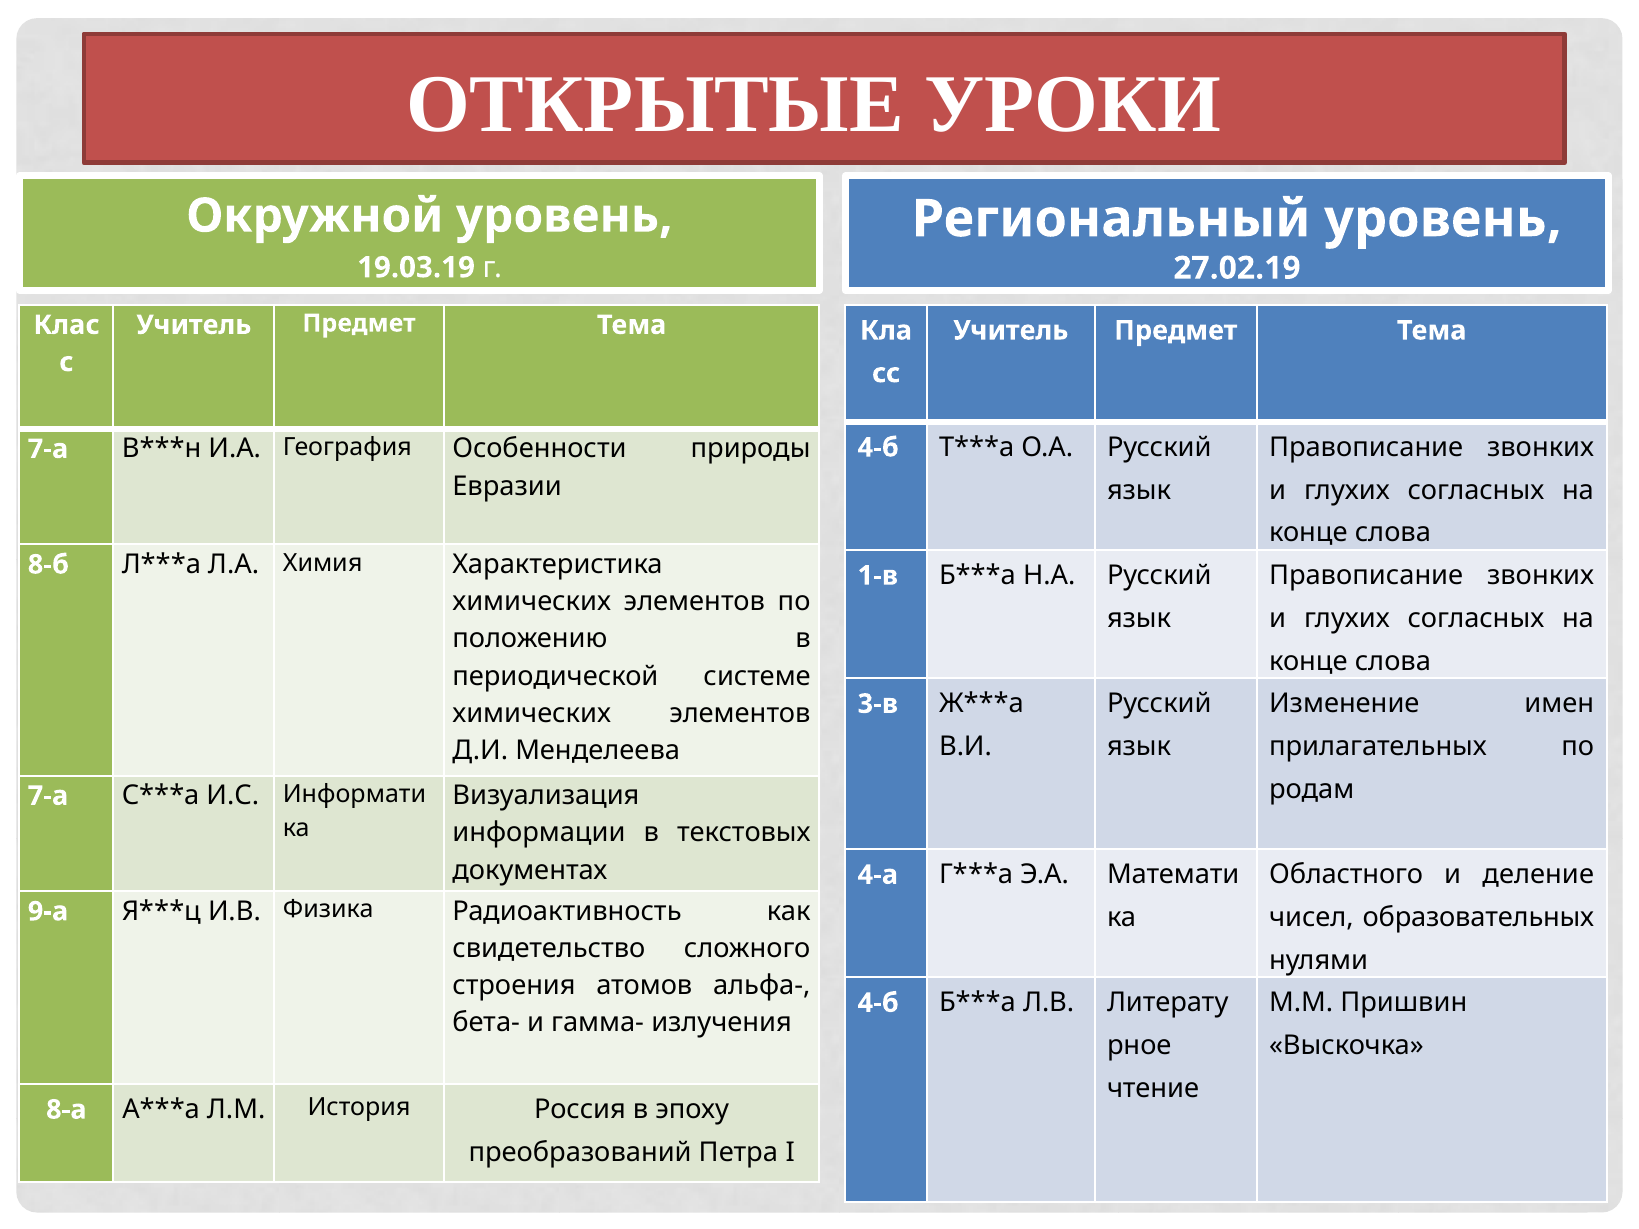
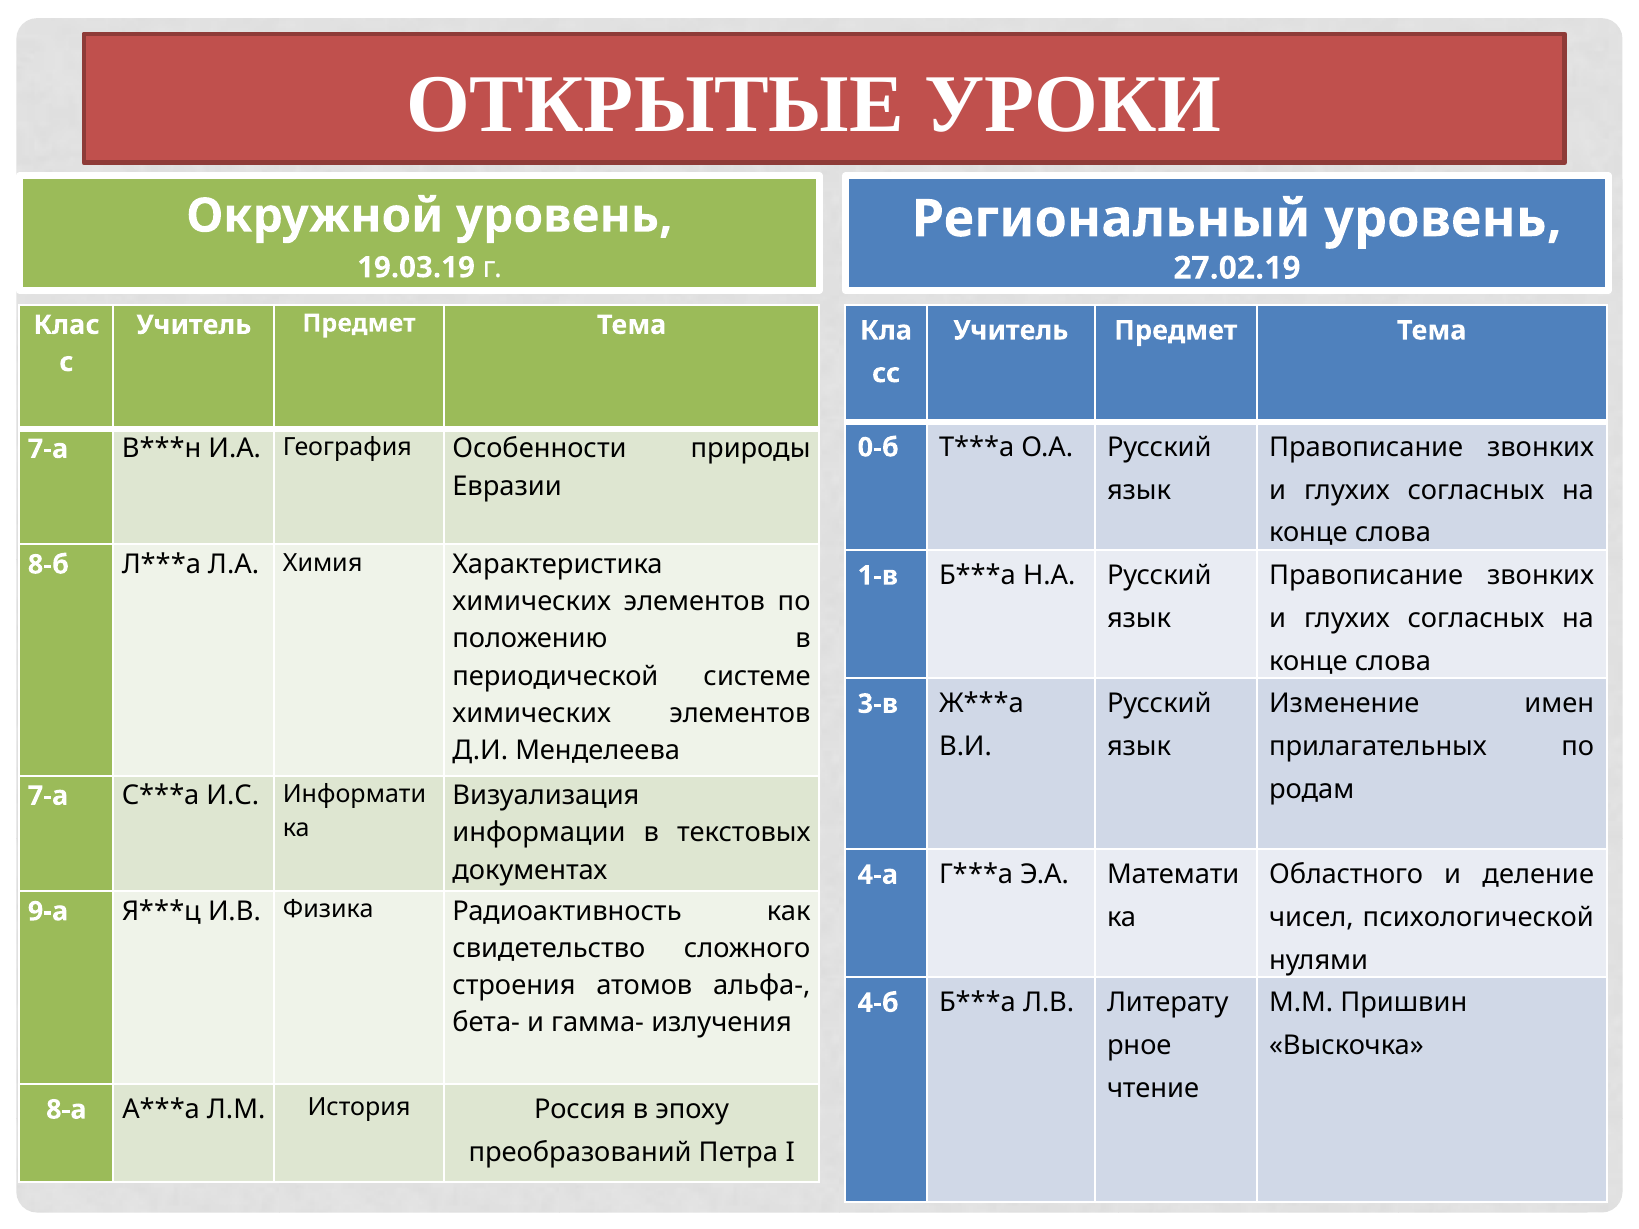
4-б: 4-б -> 0-б (878, 448)
образовательных: образовательных -> психологической (1478, 918)
